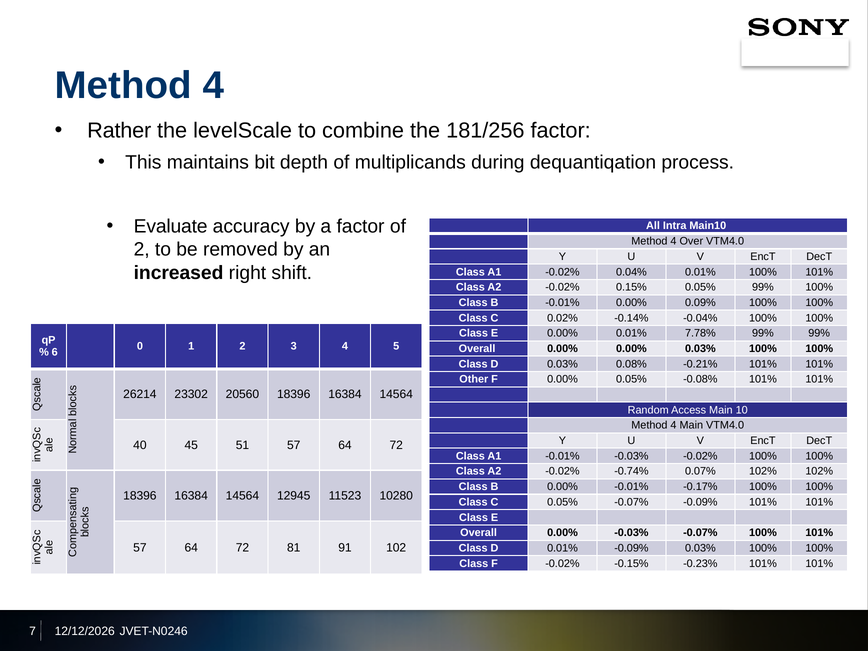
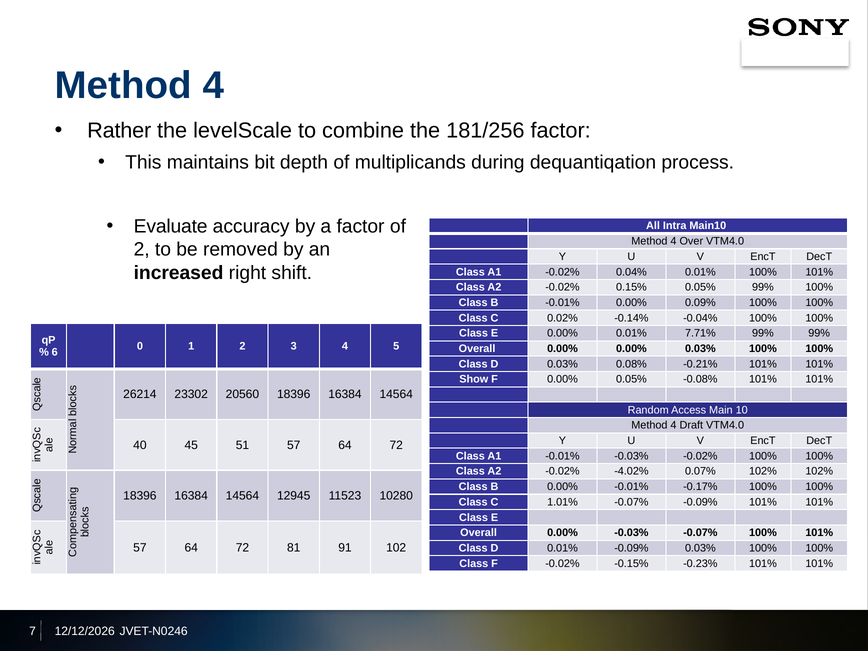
7.78%: 7.78% -> 7.71% (700, 333)
Other: Other -> Show (474, 379)
4 Main: Main -> Draft (691, 425)
-0.74%: -0.74% -> -4.02% (631, 471)
C 0.05%: 0.05% -> 1.01% (562, 502)
